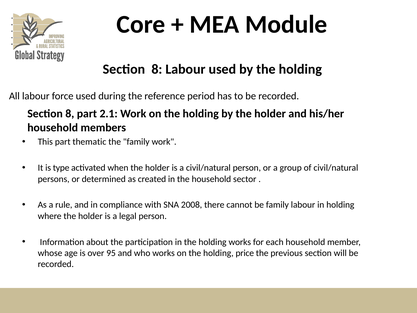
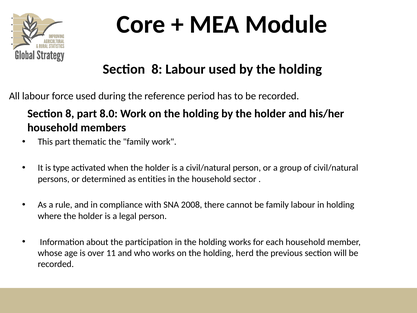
2.1: 2.1 -> 8.0 (109, 114)
created: created -> entities (152, 179)
95: 95 -> 11 (111, 253)
price: price -> herd (245, 253)
